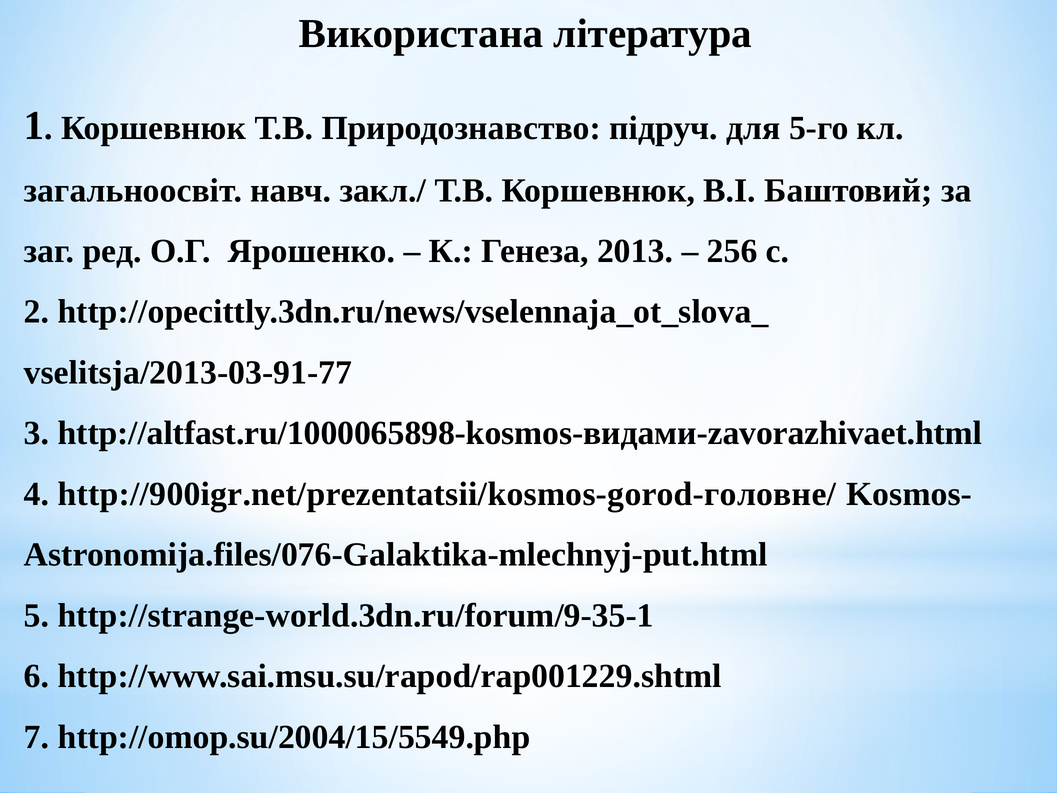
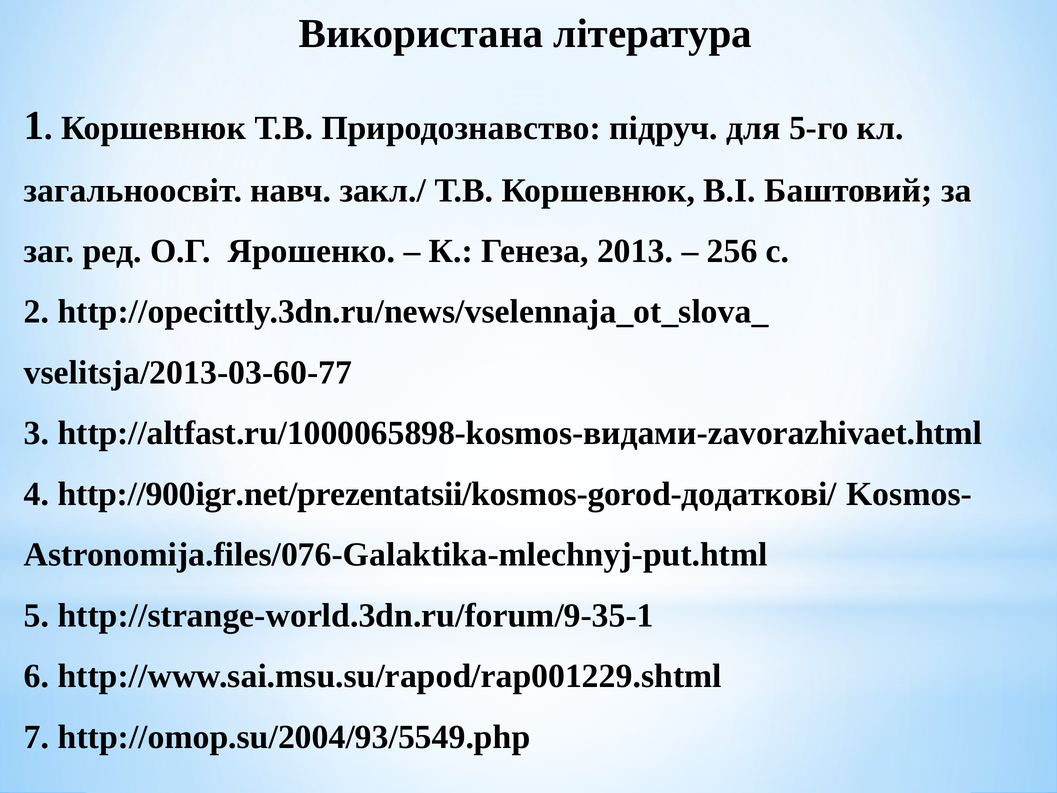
vselitsja/2013-03-91-77: vselitsja/2013-03-91-77 -> vselitsja/2013-03-60-77 (188, 372)
http://900igr.net/prezentatsii/kosmos-gorod-головне/: http://900igr.net/prezentatsii/kosmos-gorod-головне/ -> http://900igr.net/prezentatsii/kosmos-gorod-додаткові/ (447, 494)
http://omop.su/2004/15/5549.php: http://omop.su/2004/15/5549.php -> http://omop.su/2004/93/5549.php (294, 737)
